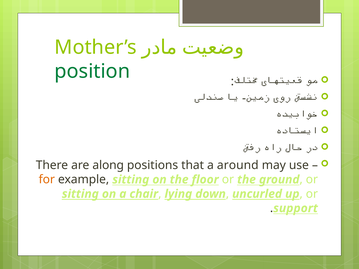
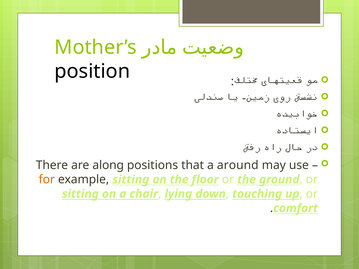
position colour: green -> black (92, 71)
uncurled: uncurled -> touching (257, 194)
support: support -> comfort (296, 208)
